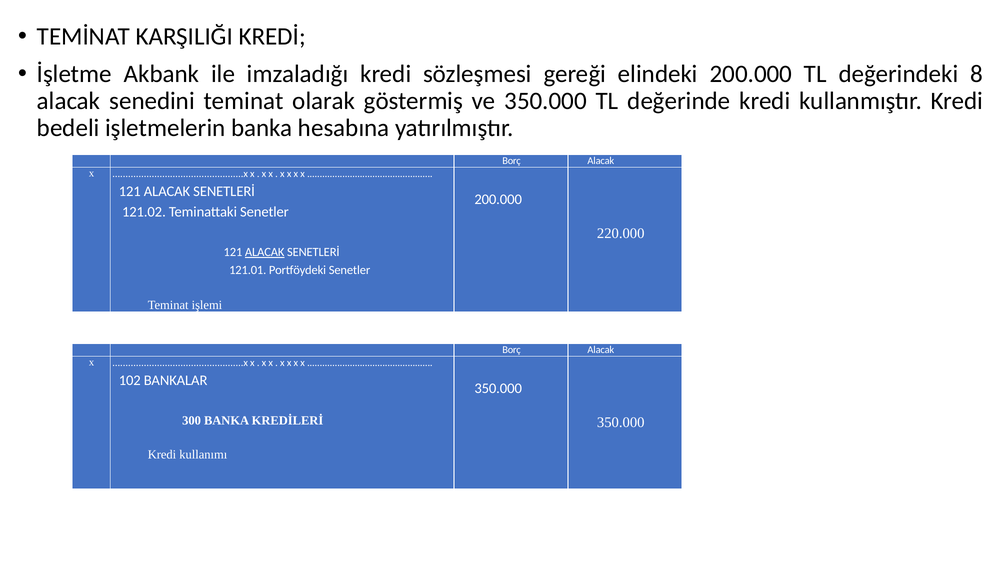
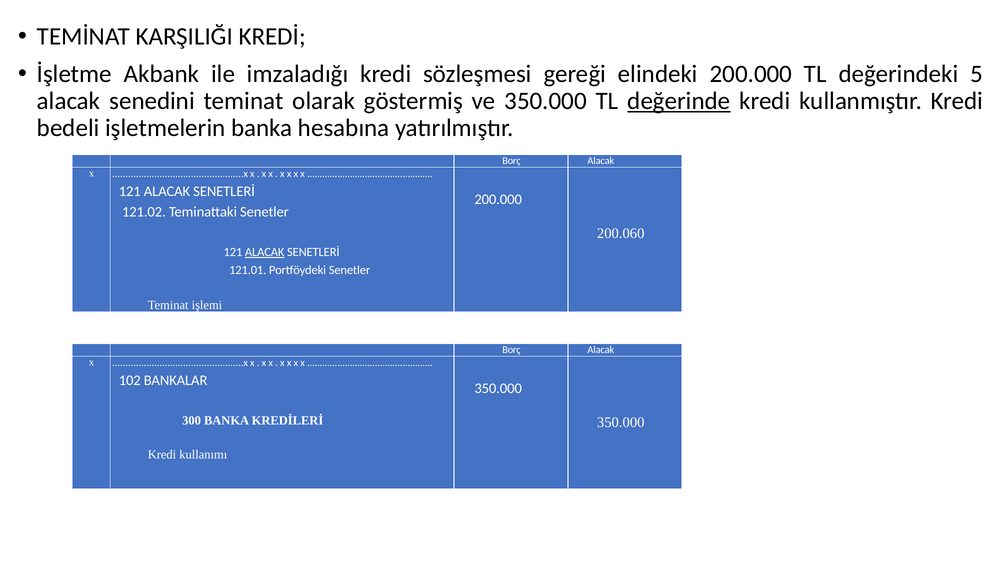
8: 8 -> 5 (977, 74)
değerinde underline: none -> present (679, 101)
220.000: 220.000 -> 200.060 (621, 233)
